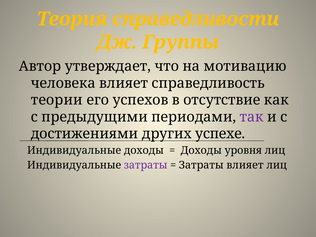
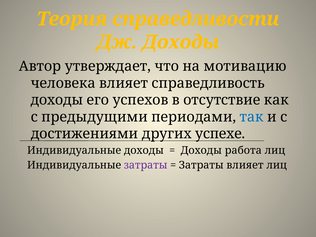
Дж Группы: Группы -> Доходы (181, 42)
теории: теории -> доходы (57, 100)
так colour: purple -> blue (252, 117)
уровня: уровня -> работа (243, 150)
